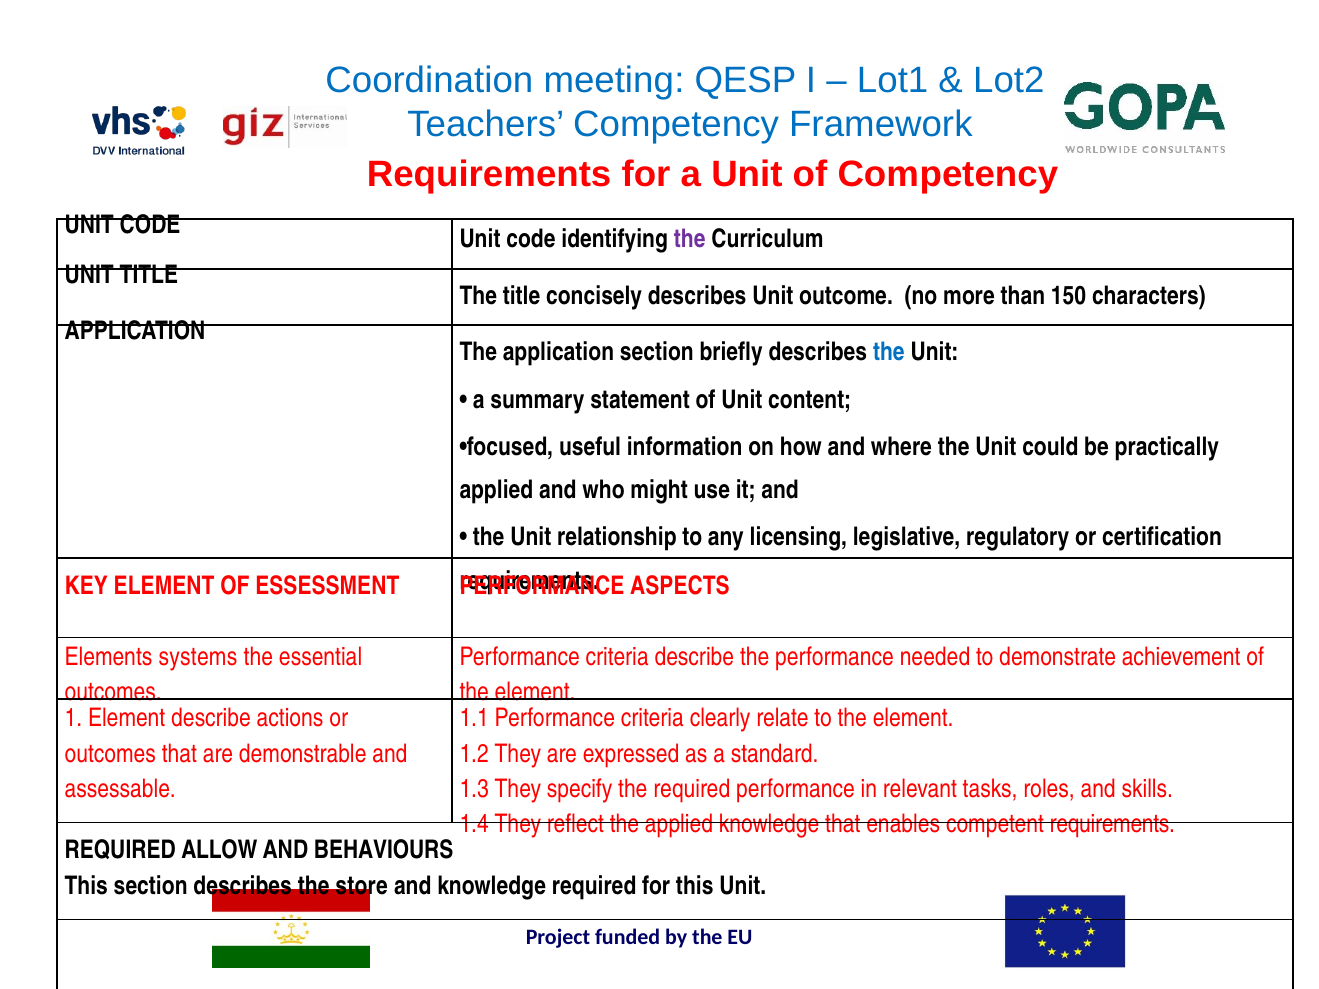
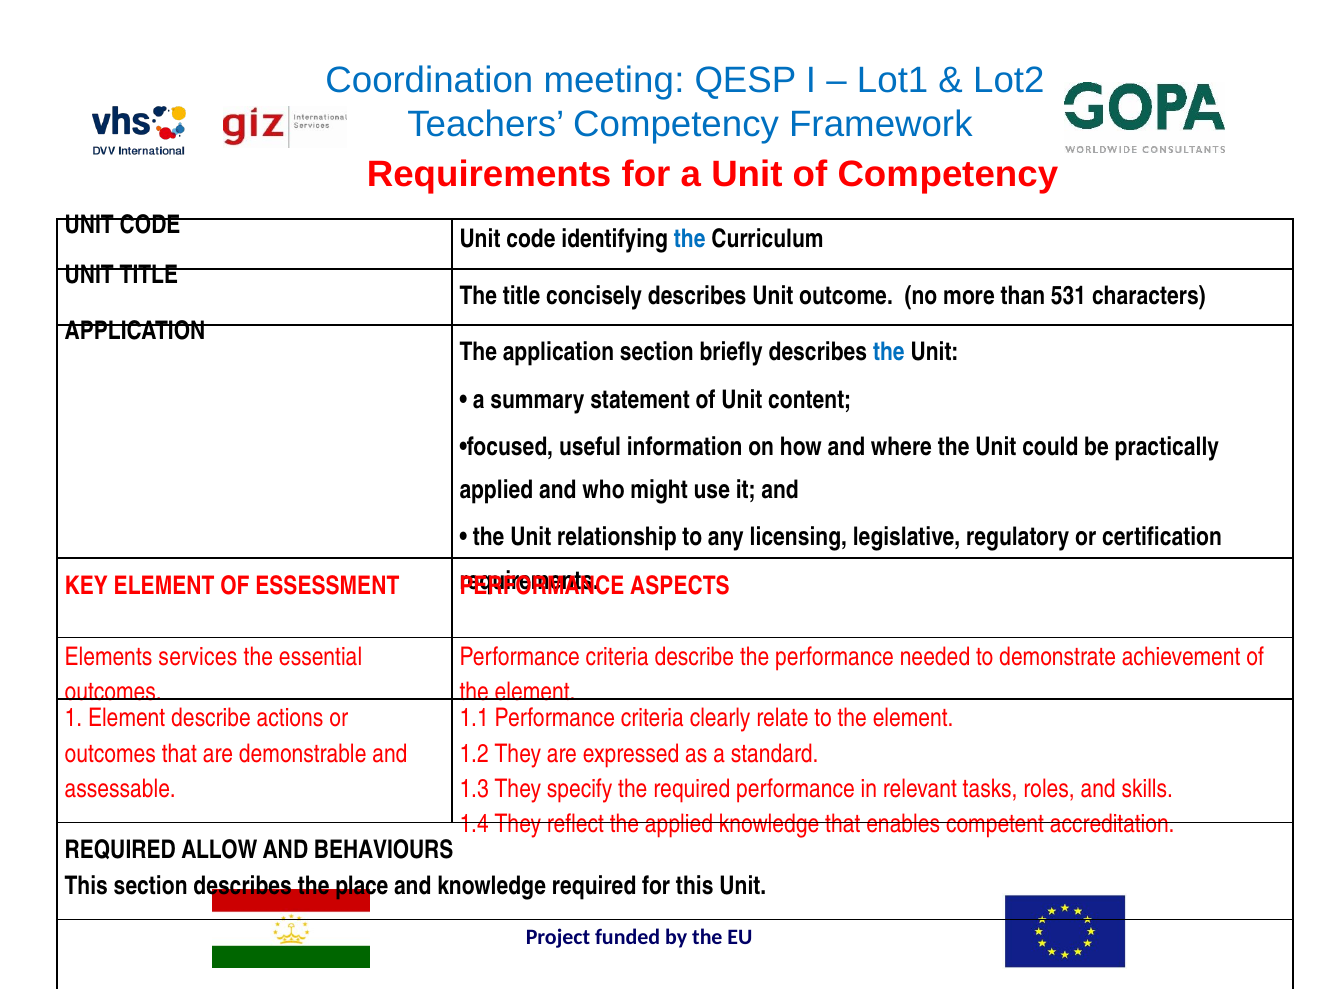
the colour: purple -> blue (690, 239)
150: 150 -> 531 (1069, 296)
systems: systems -> services (198, 657)
competent requirements: requirements -> accreditation (1112, 824)
store: store -> place (362, 887)
